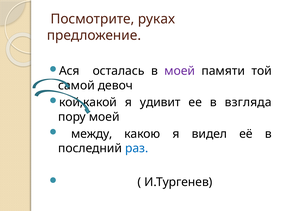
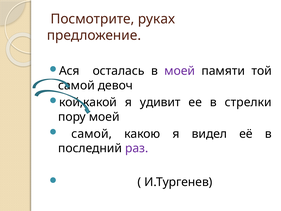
взгляда: взгляда -> стрелки (248, 102)
между: между -> самой (92, 134)
раз colour: blue -> purple (137, 148)
